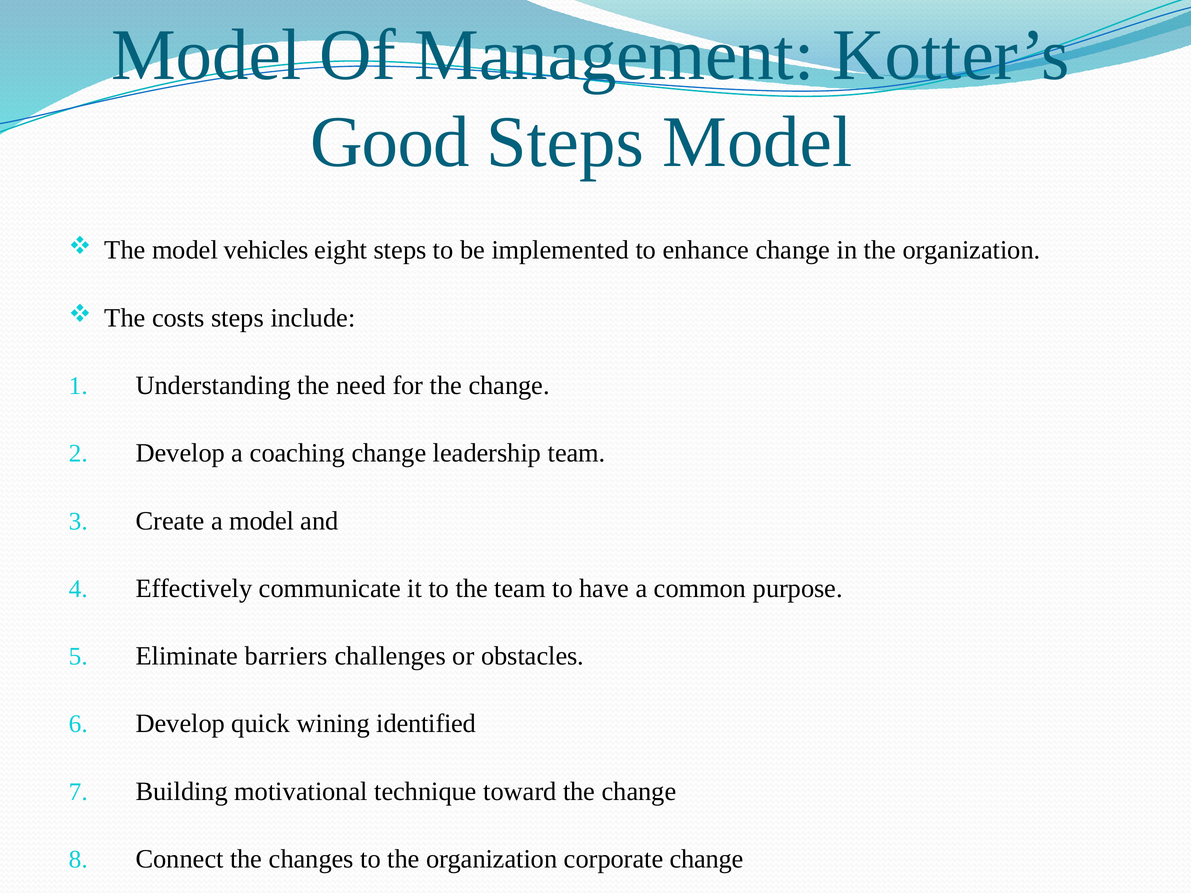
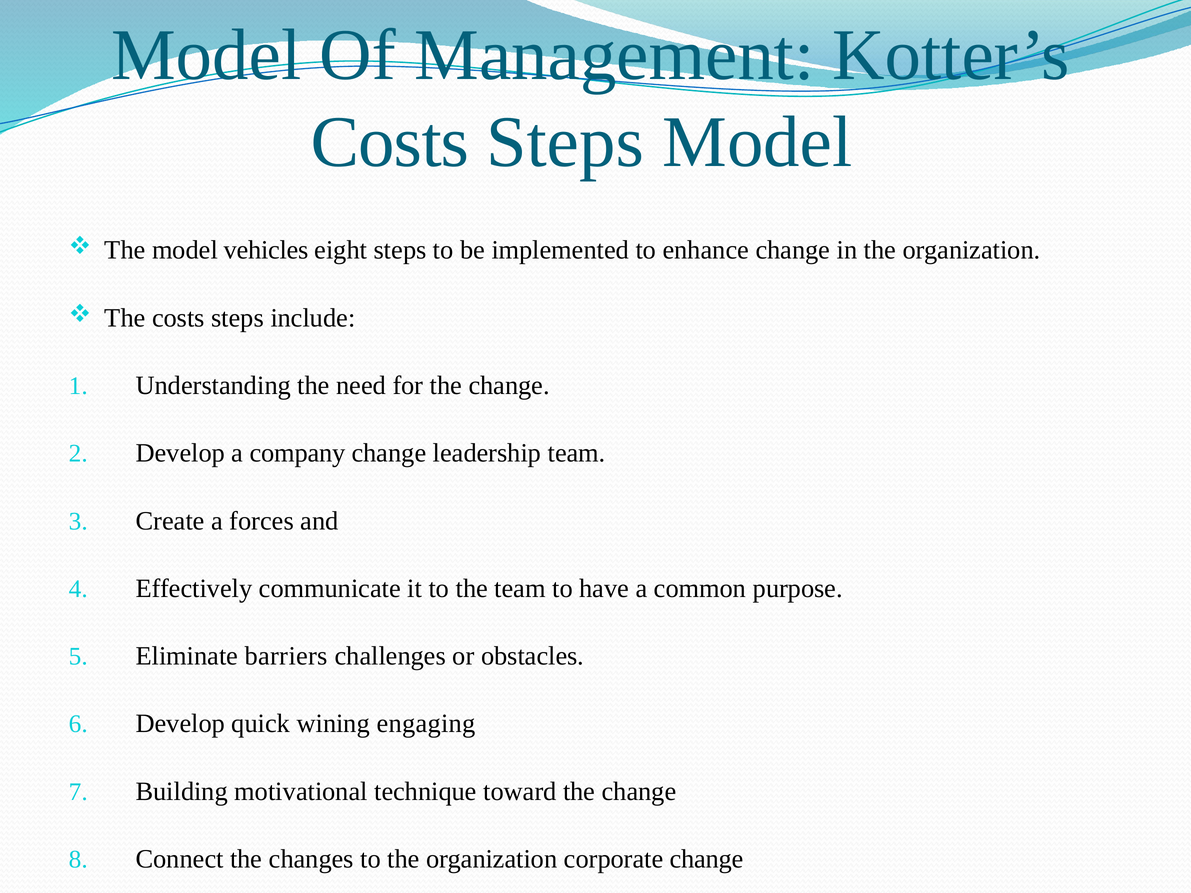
Good: Good -> Costs (390, 142)
coaching: coaching -> company (298, 453)
a model: model -> forces (262, 521)
identified: identified -> engaging (426, 724)
